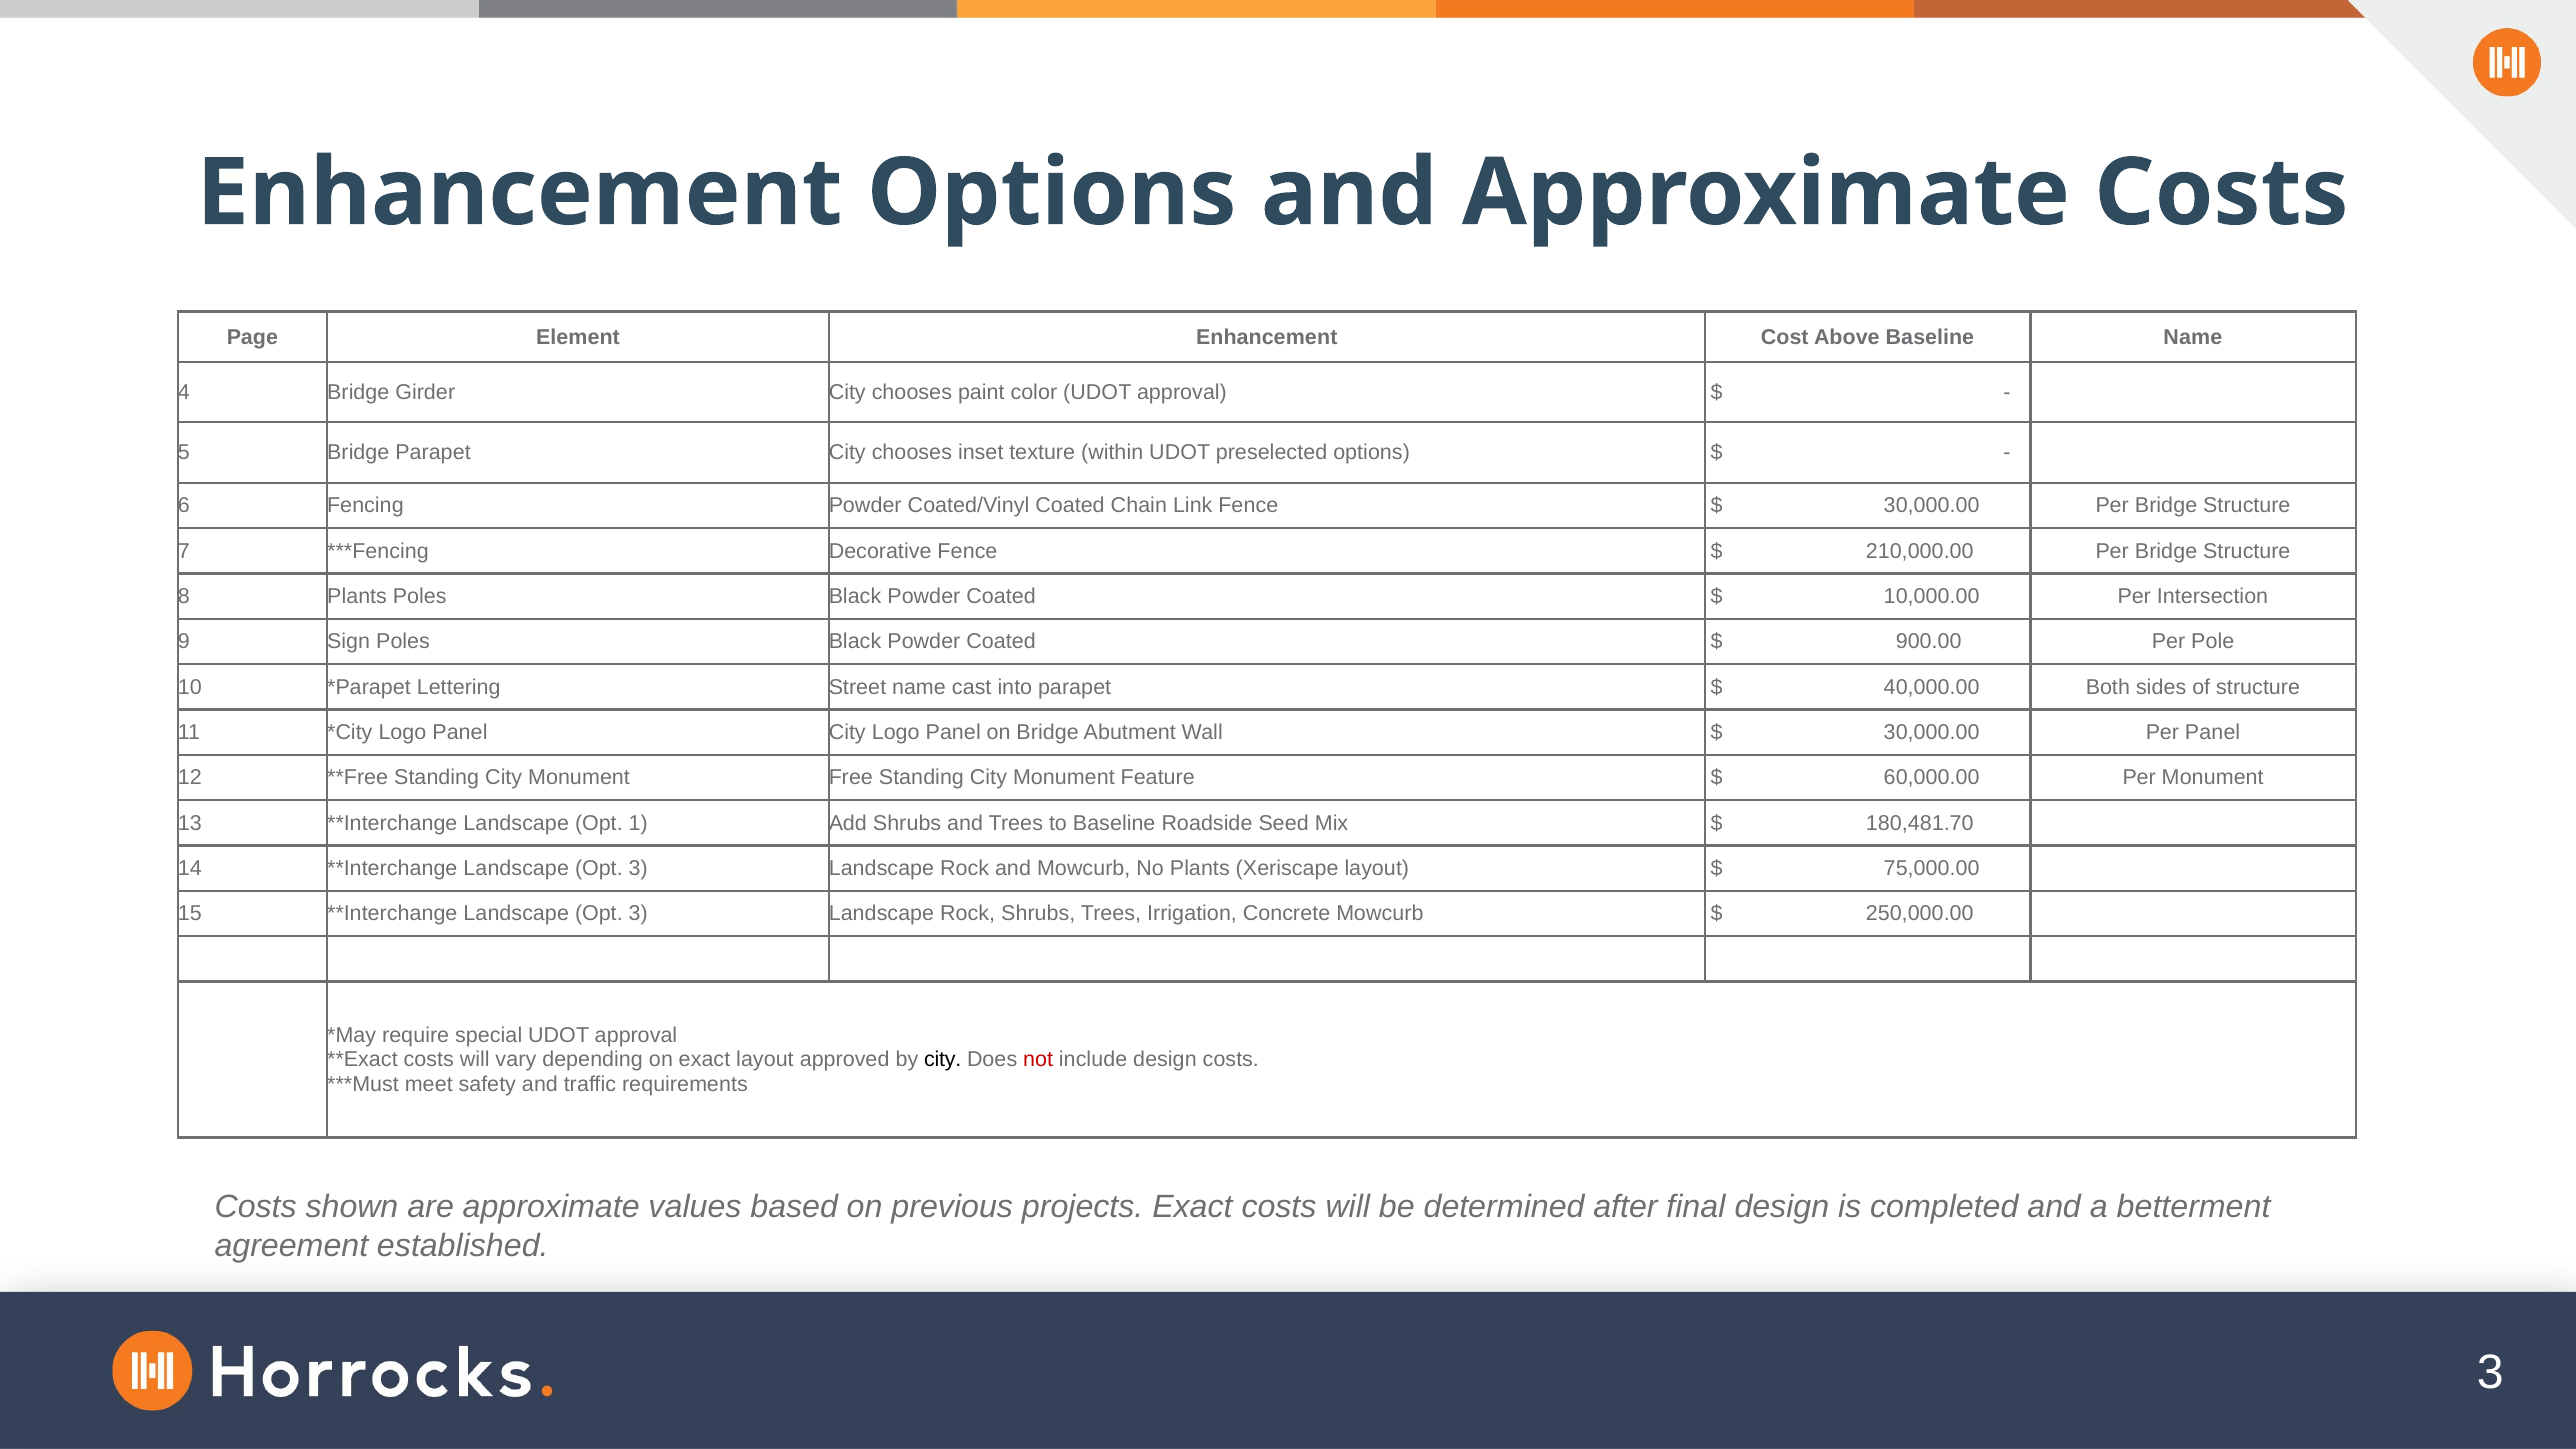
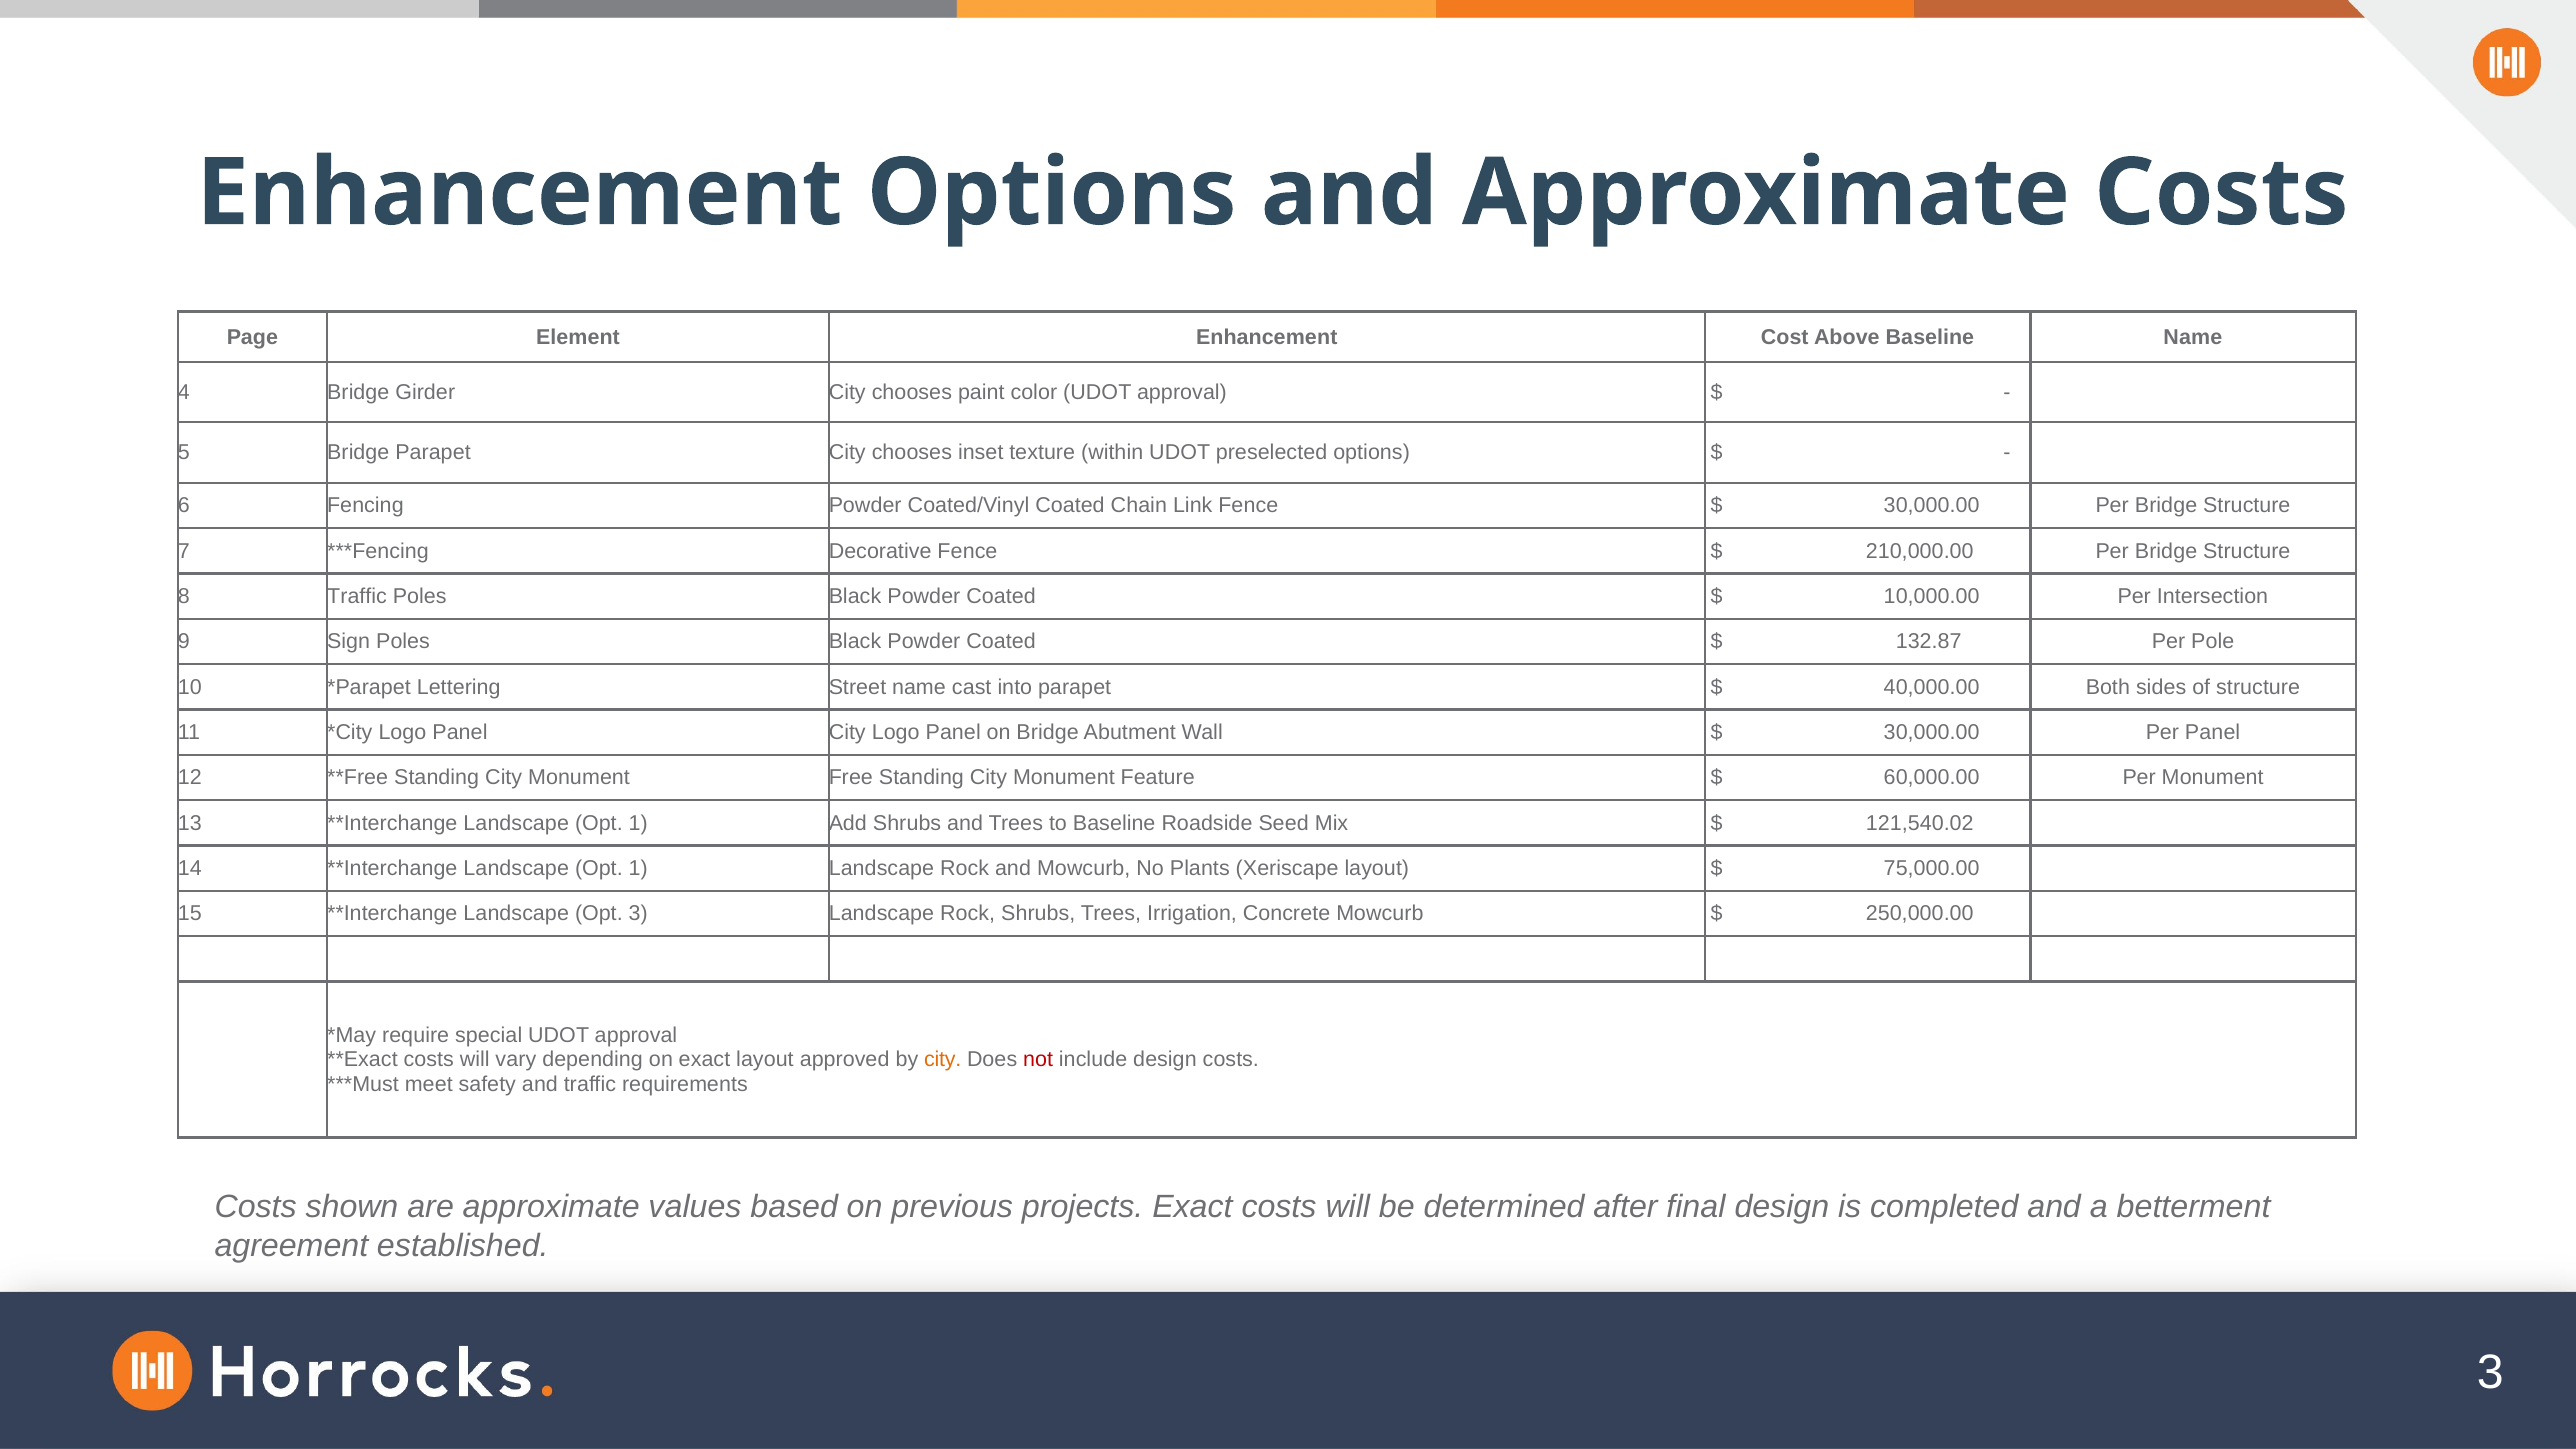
8 Plants: Plants -> Traffic (357, 596)
900.00: 900.00 -> 132.87 (1929, 642)
180,481.70: 180,481.70 -> 121,540.02 (1920, 823)
3: 3 -> 1 (638, 868)
city colour: black -> orange (943, 1060)
